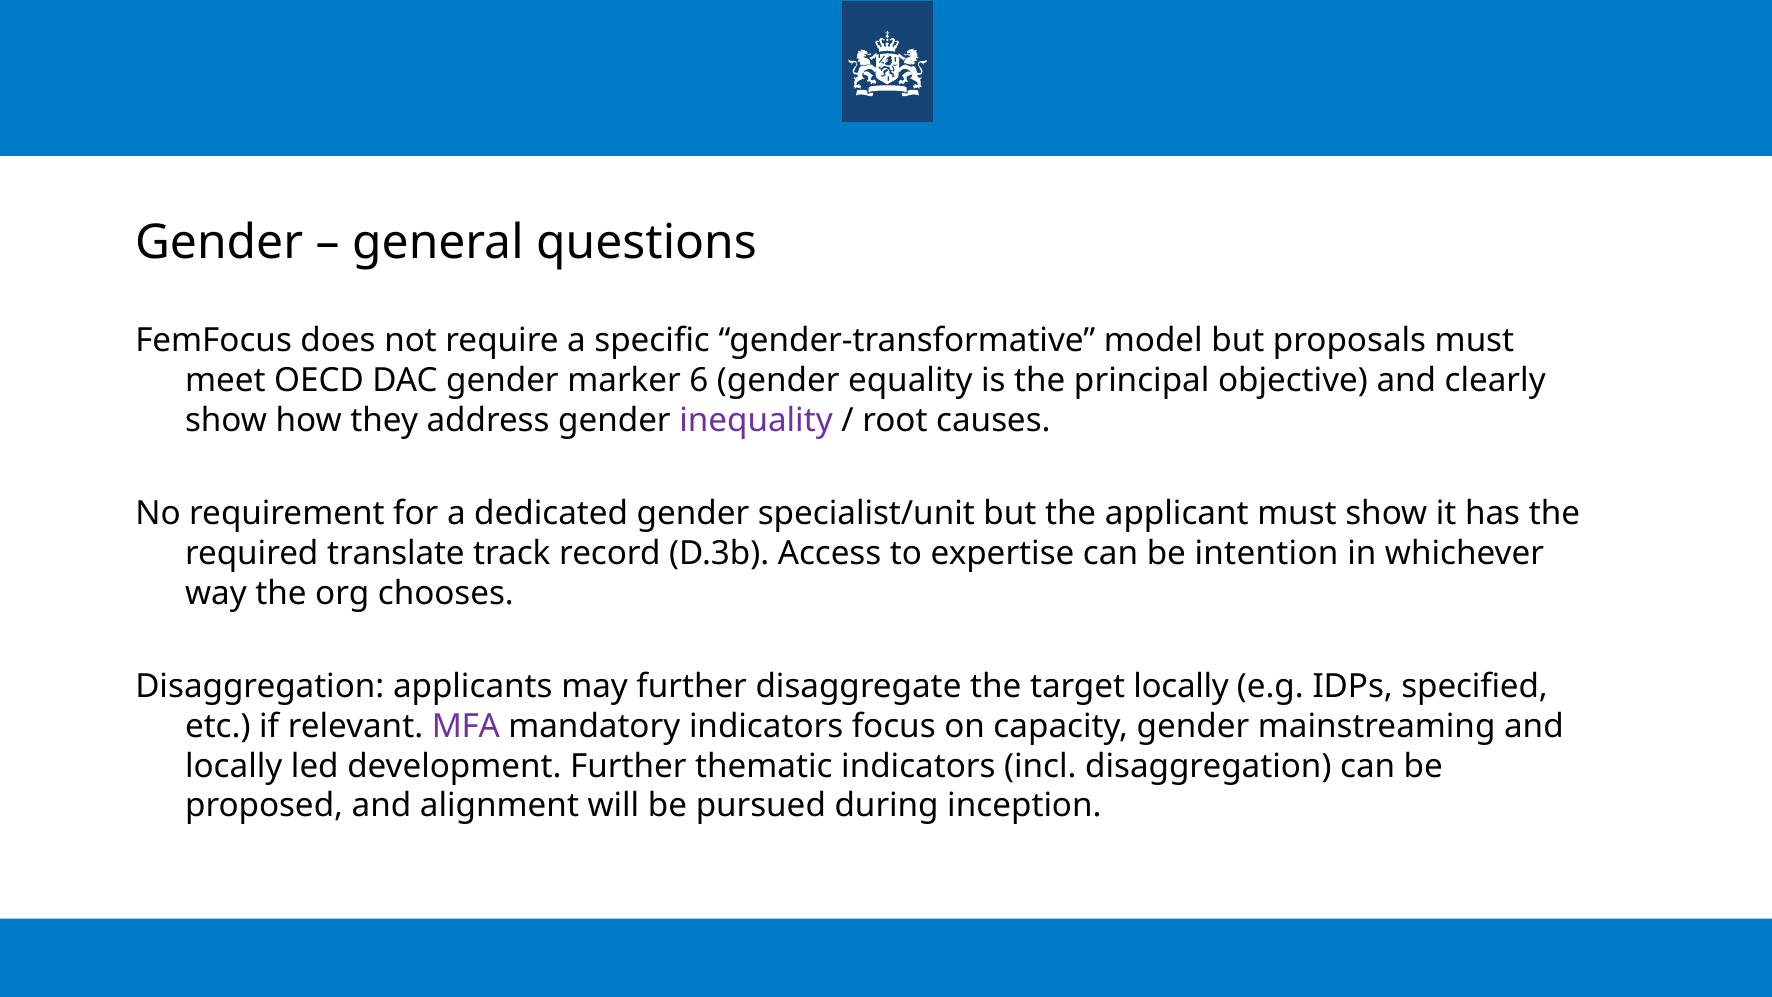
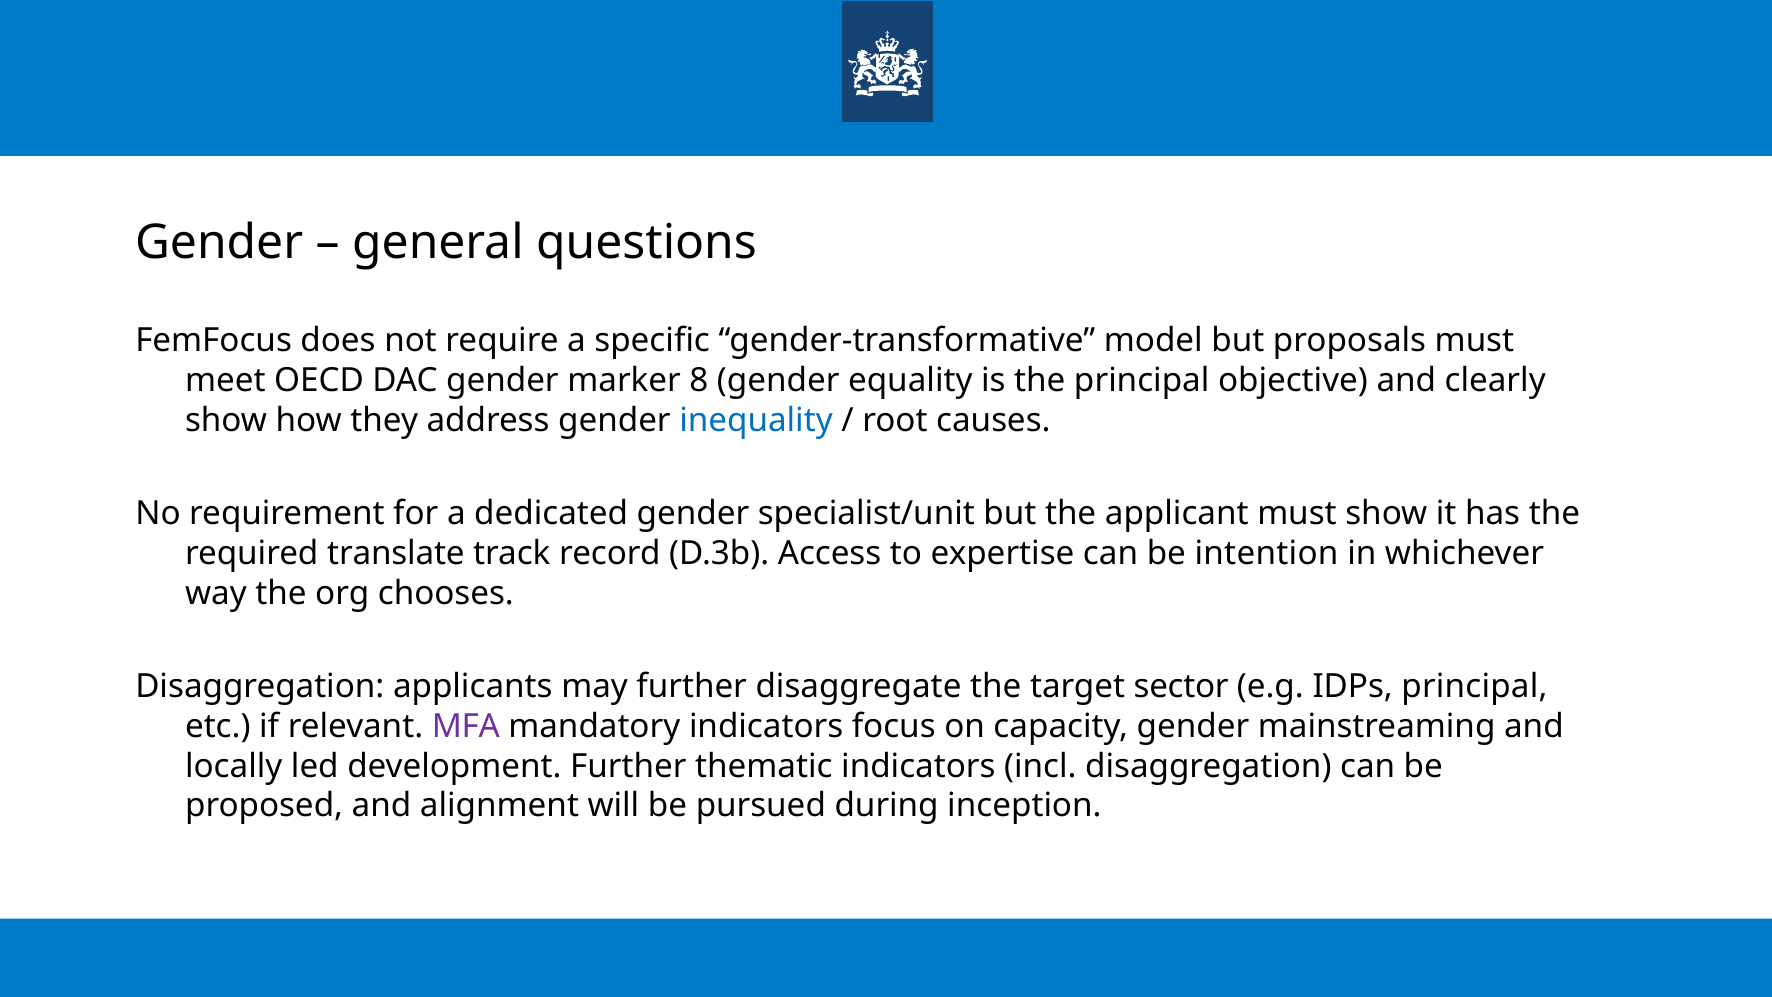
6: 6 -> 8 (699, 380)
inequality colour: purple -> blue (756, 420)
target locally: locally -> sector (1181, 686)
IDPs specified: specified -> principal (1474, 686)
